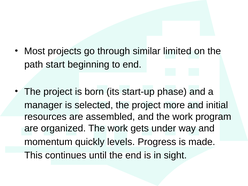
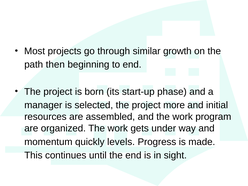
limited: limited -> growth (177, 51)
start: start -> then (55, 65)
